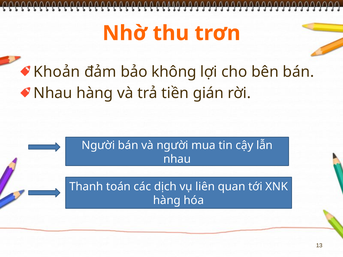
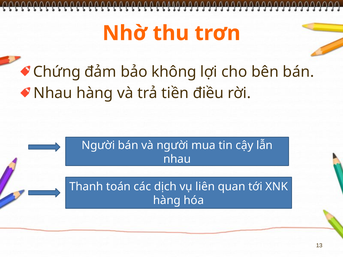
Khoản: Khoản -> Chứng (57, 72)
gián: gián -> điều (208, 93)
